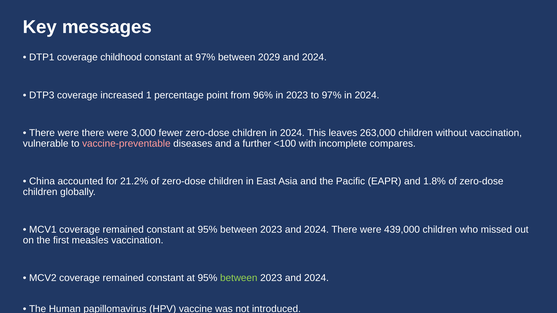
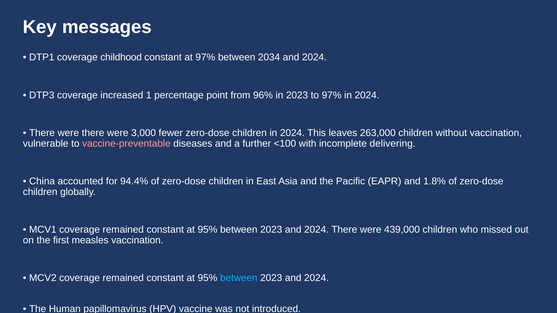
2029: 2029 -> 2034 (269, 57)
compares: compares -> delivering (393, 144)
21.2%: 21.2% -> 94.4% (134, 181)
between colour: light green -> light blue (239, 278)
